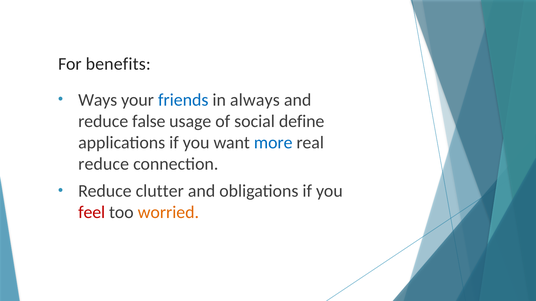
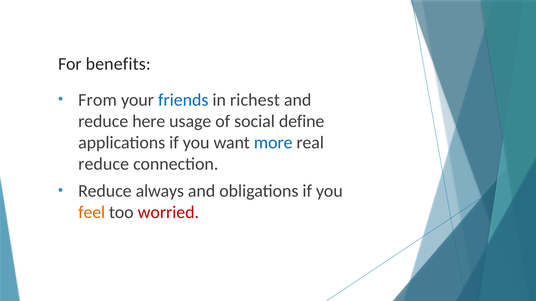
Ways: Ways -> From (98, 100)
always: always -> richest (255, 100)
false: false -> here (149, 121)
clutter: clutter -> always (160, 191)
feel colour: red -> orange (92, 213)
worried colour: orange -> red (168, 213)
